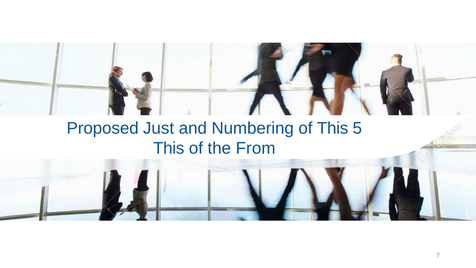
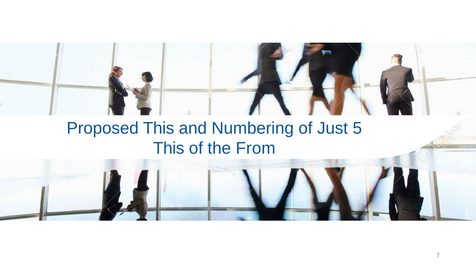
Proposed Just: Just -> This (159, 128)
of This: This -> Just (333, 128)
